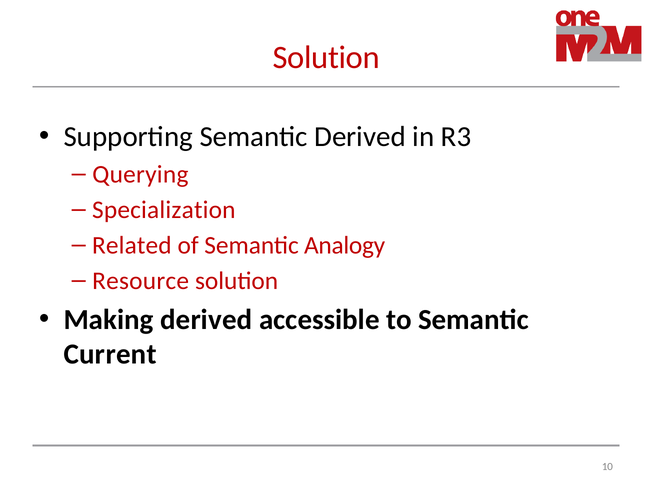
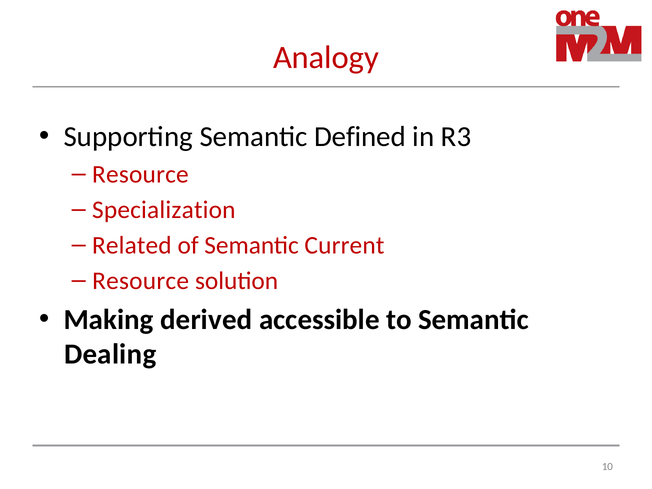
Solution: Solution -> Analogy (326, 58)
Semantic Derived: Derived -> Defined (360, 137)
Querying: Querying -> Resource (140, 174)
Analogy: Analogy -> Current (344, 245)
Current: Current -> Dealing (110, 354)
